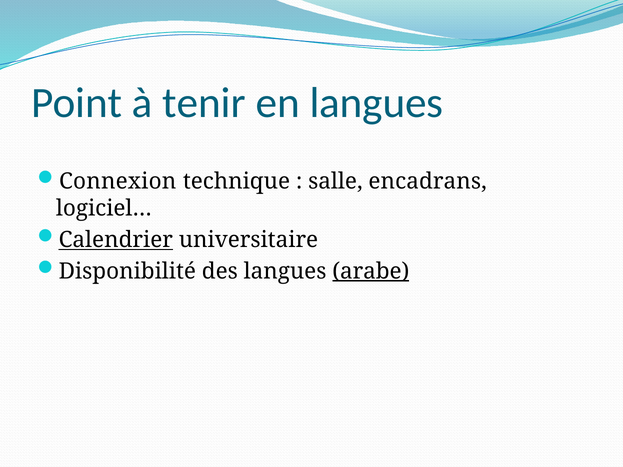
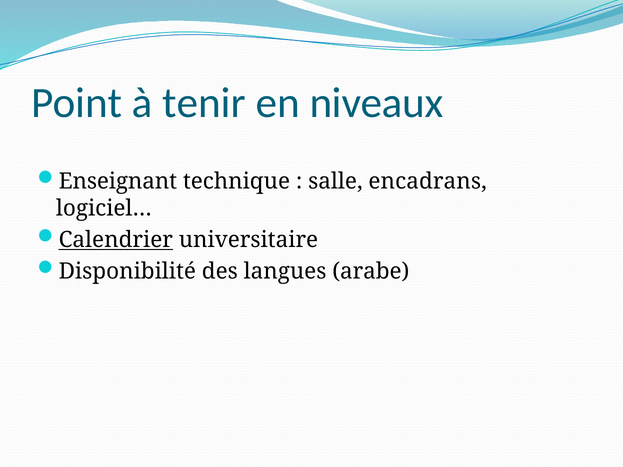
en langues: langues -> niveaux (377, 103)
Connexion: Connexion -> Enseignant (118, 181)
arabe underline: present -> none (371, 271)
